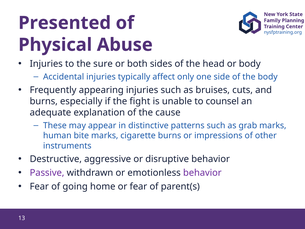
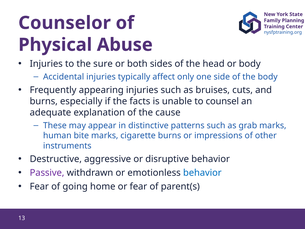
Presented: Presented -> Counselor (65, 23)
fight: fight -> facts (140, 101)
behavior colour: purple -> blue (202, 173)
